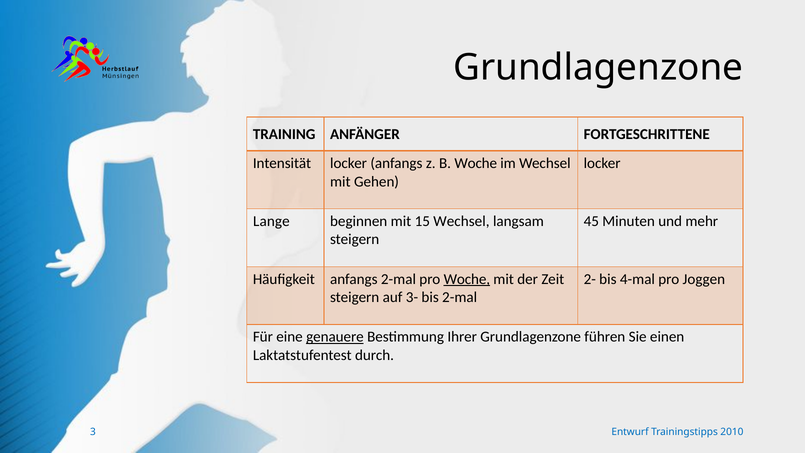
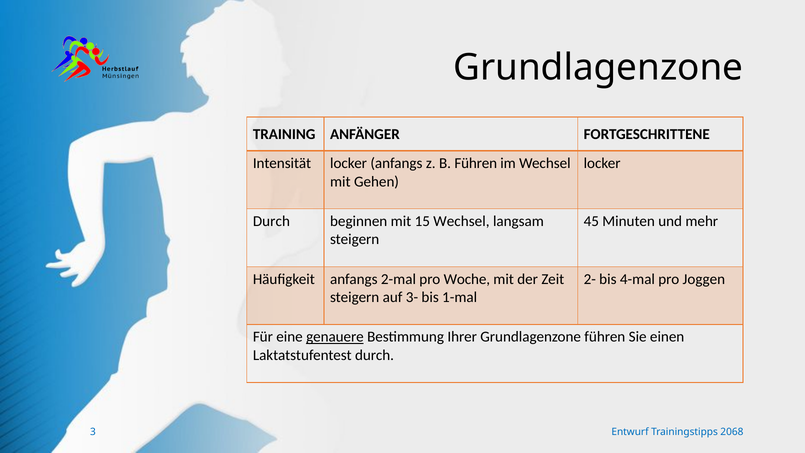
B Woche: Woche -> Führen (476, 163)
Lange: Lange -> Durch (271, 221)
Woche underline: present -> none (467, 279)
bis 2-mal: 2-mal -> 1-mal (460, 297)
2010: 2010 -> 2068 (732, 432)
